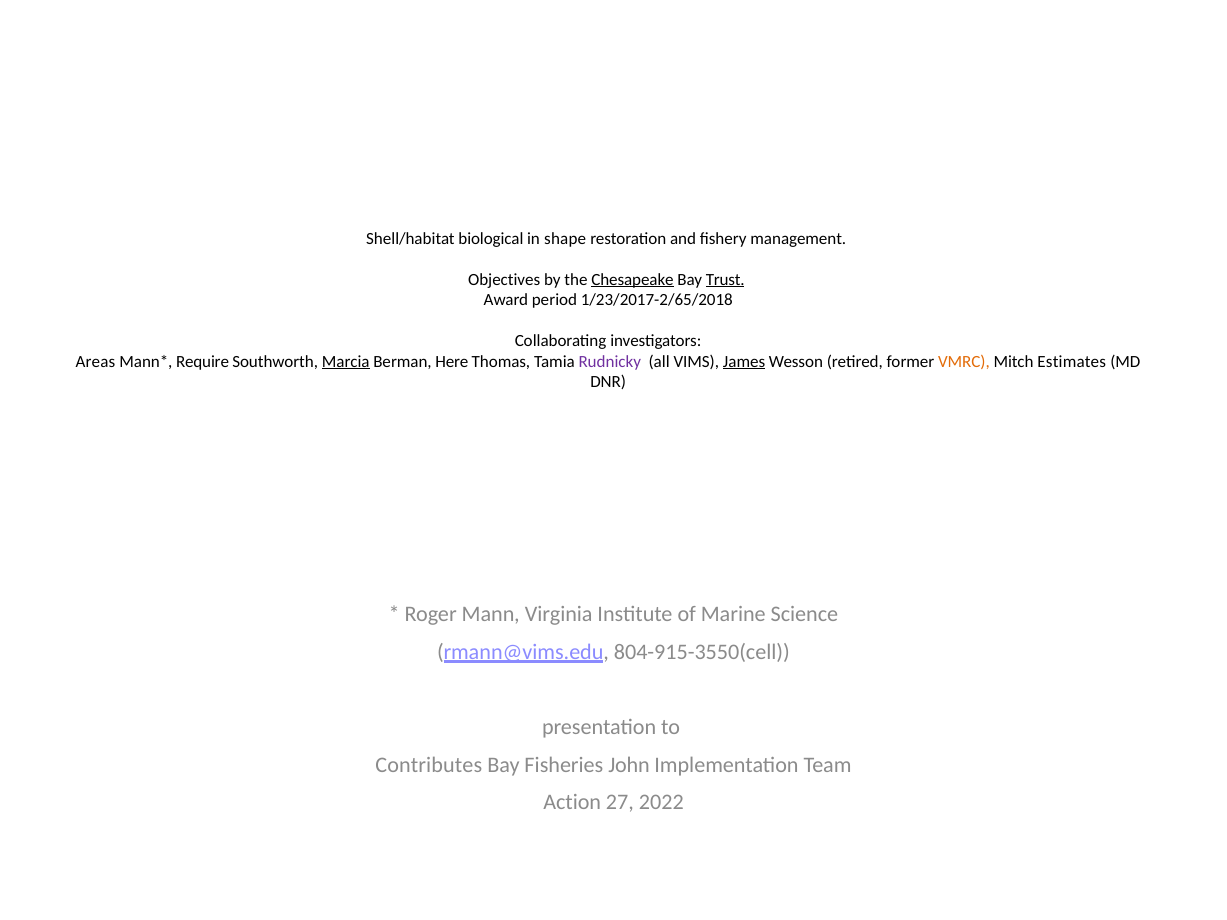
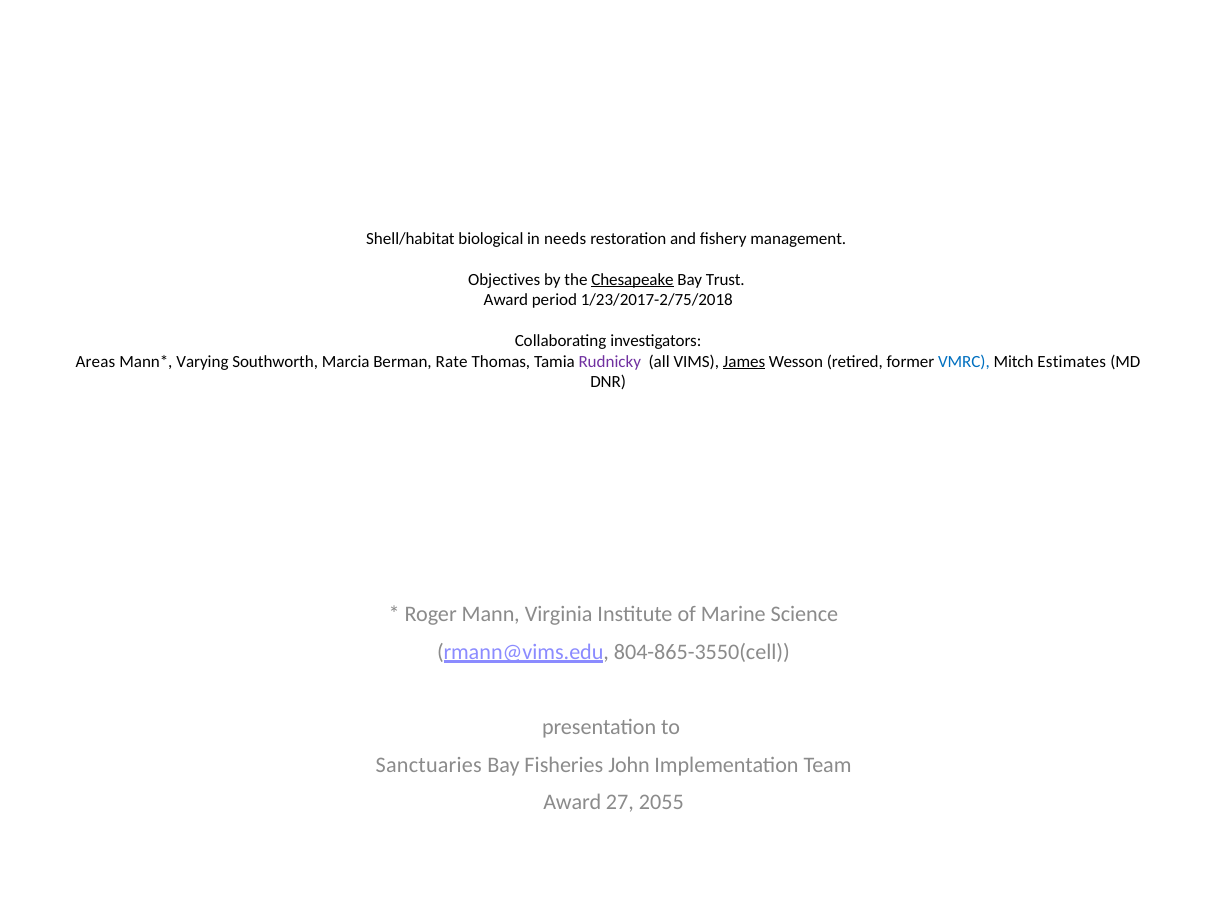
shape: shape -> needs (565, 239)
Trust underline: present -> none (725, 280)
1/23/2017-2/65/2018: 1/23/2017-2/65/2018 -> 1/23/2017-2/75/2018 (657, 300)
Require: Require -> Varying (202, 362)
Marcia underline: present -> none (346, 362)
Here: Here -> Rate (452, 362)
VMRC colour: orange -> blue (964, 362)
804-915-3550(cell: 804-915-3550(cell -> 804-865-3550(cell (702, 652)
Contributes: Contributes -> Sanctuaries (429, 765)
Action: Action -> Award (572, 803)
2022: 2022 -> 2055 (661, 803)
